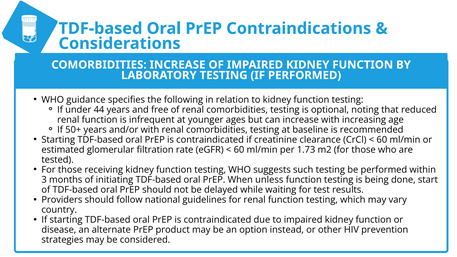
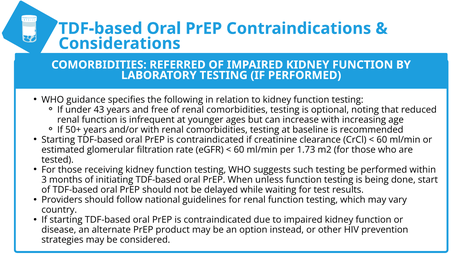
COMORBIDITIES INCREASE: INCREASE -> REFERRED (178, 65)
44: 44 -> 43 (99, 110)
